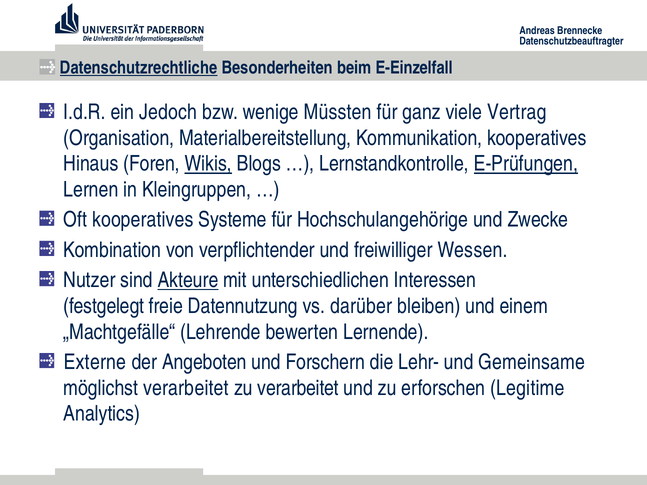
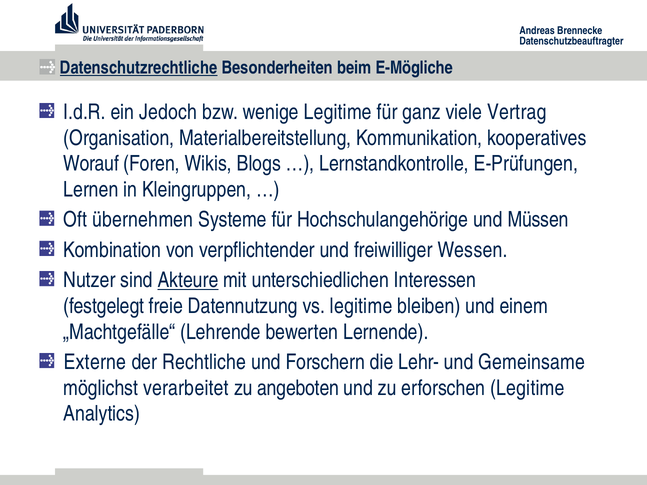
E-Einzelfall: E-Einzelfall -> E-Mögliche (414, 68)
wenige Müssten: Müssten -> Legitime (338, 112)
Hinaus: Hinaus -> Worauf (91, 164)
Wikis underline: present -> none (208, 164)
E-Prüfungen underline: present -> none (526, 164)
Oft kooperatives: kooperatives -> übernehmen (143, 220)
Zwecke: Zwecke -> Müssen (538, 220)
vs darüber: darüber -> legitime (361, 306)
Angeboten: Angeboten -> Rechtliche (204, 362)
zu verarbeitet: verarbeitet -> angeboten (298, 388)
